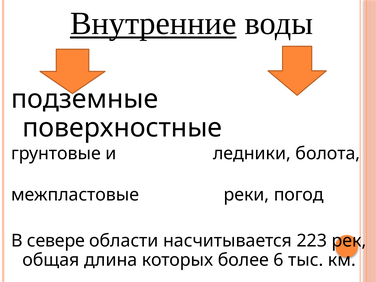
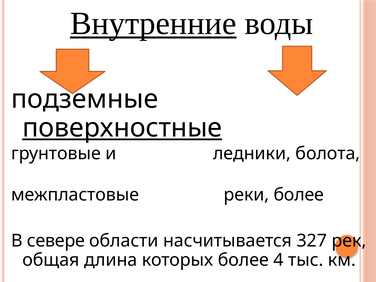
поверхностные underline: none -> present (122, 128)
реки погод: погод -> более (299, 195)
223: 223 -> 327 (312, 241)
6: 6 -> 4 (279, 260)
